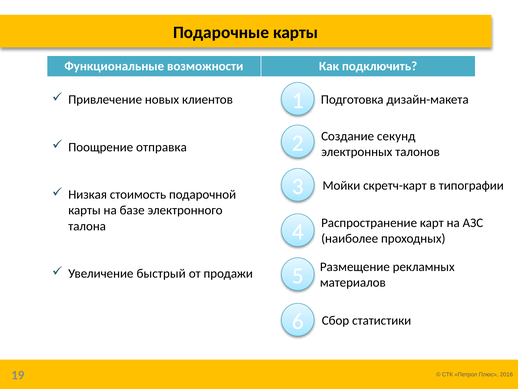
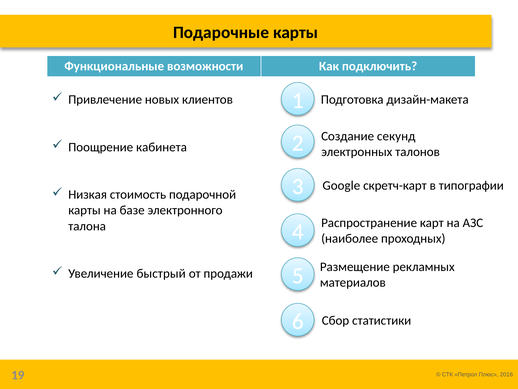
отправка: отправка -> кабинета (162, 147)
Мойки: Мойки -> Google (341, 185)
